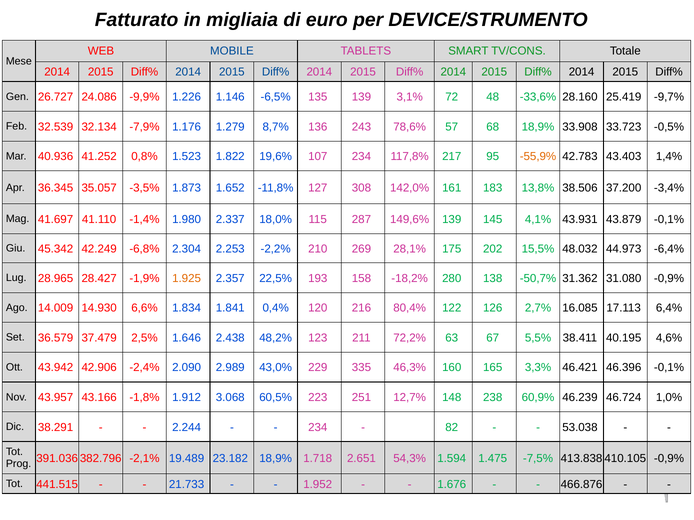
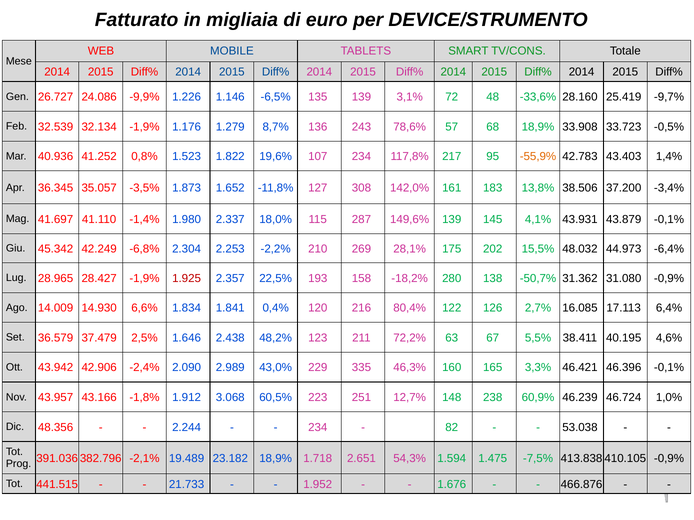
32.134 -7,9%: -7,9% -> -1,9% (144, 127)
1.925 colour: orange -> red (187, 279)
38.291: 38.291 -> 48.356 (56, 428)
